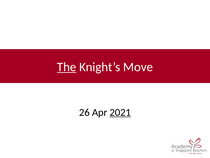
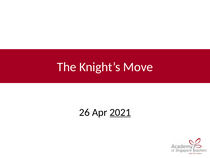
The underline: present -> none (67, 67)
